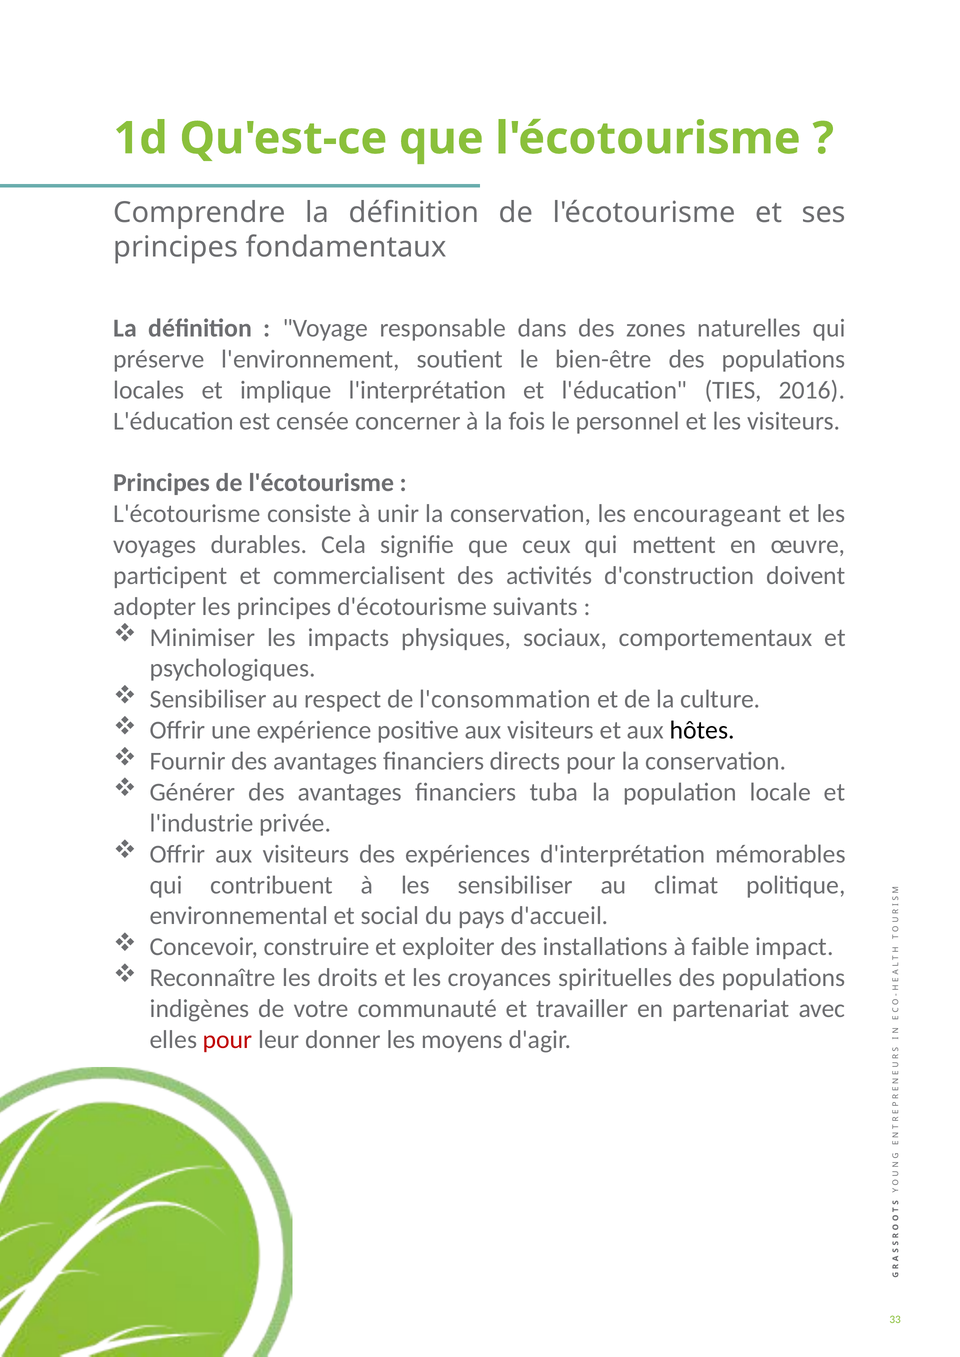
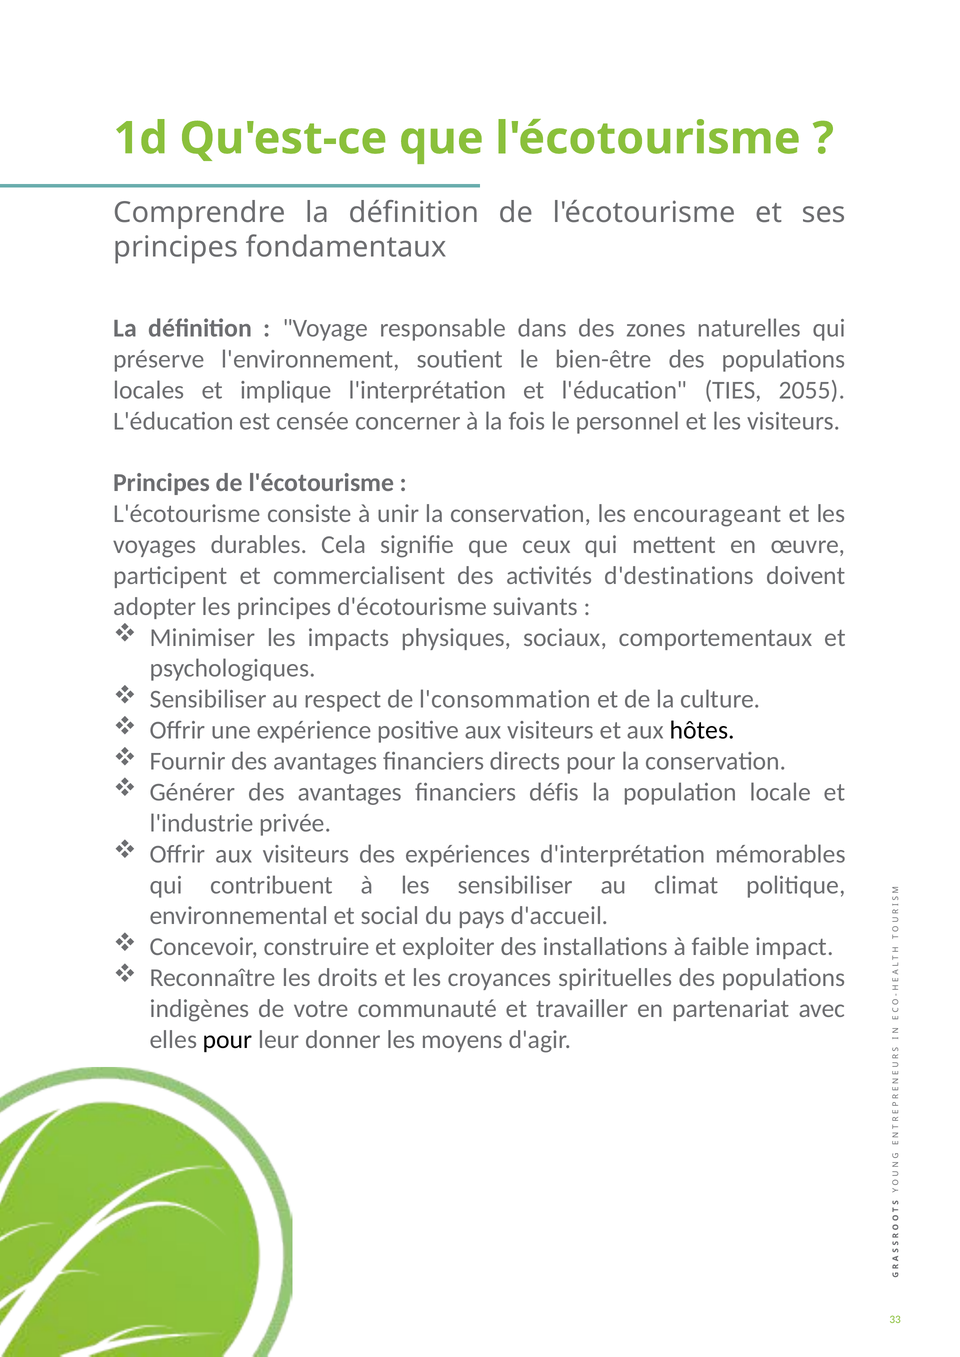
2016: 2016 -> 2055 (812, 390)
d'construction: d'construction -> d'destinations (679, 576)
tuba: tuba -> défis (554, 793)
pour colour: red -> black (228, 1040)
